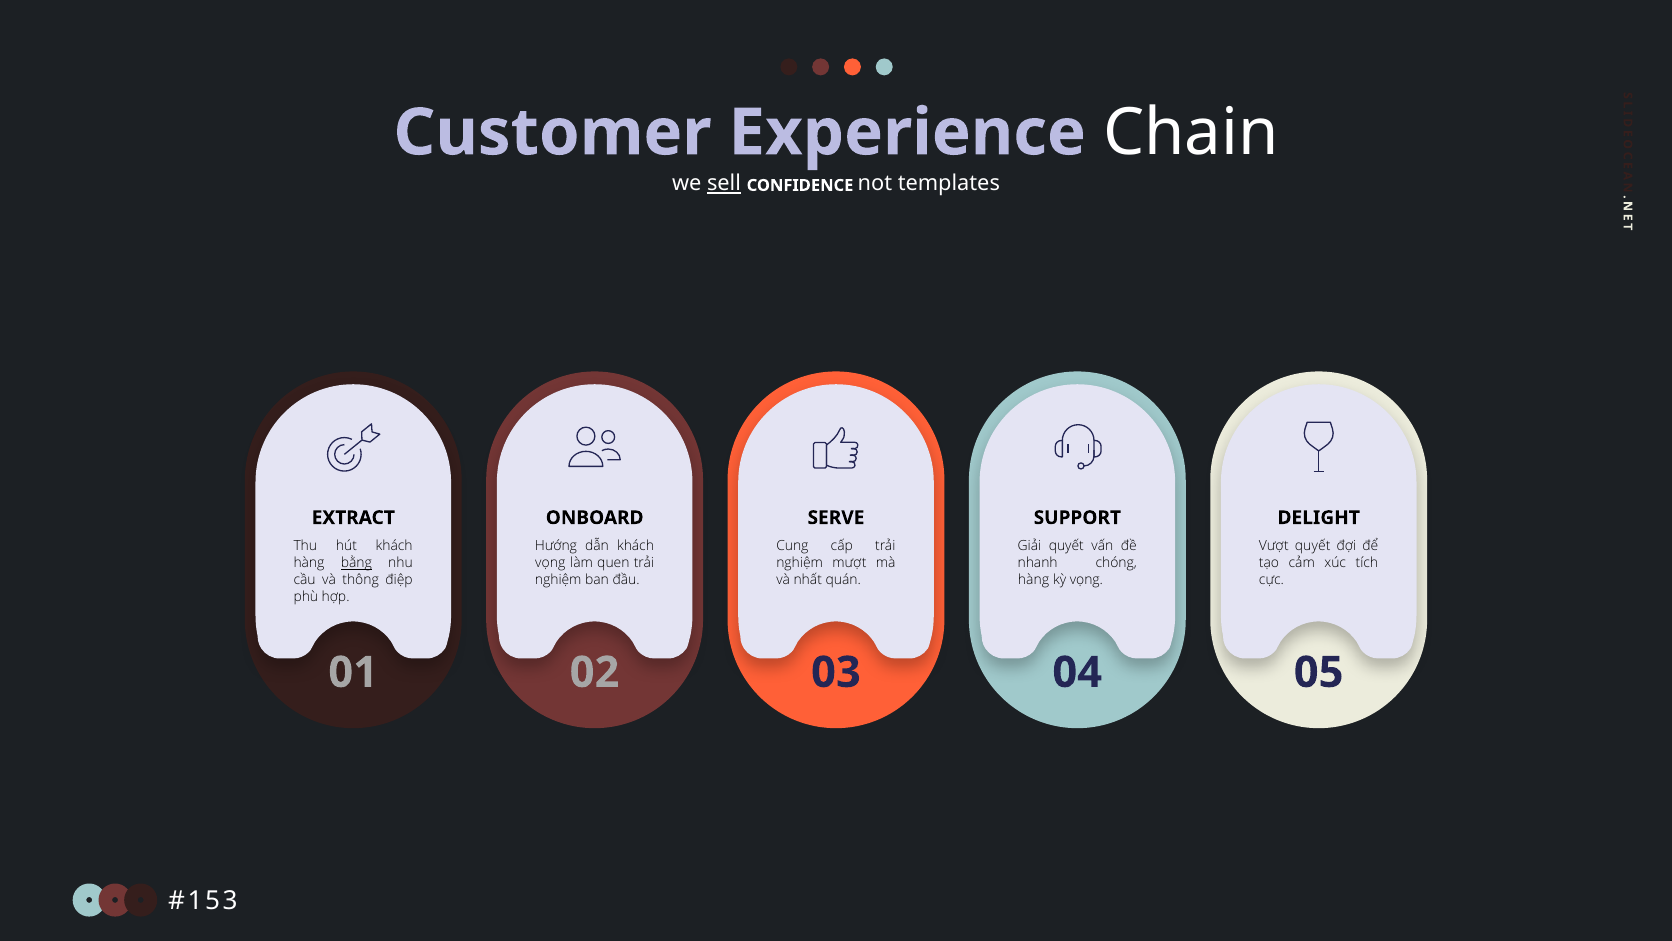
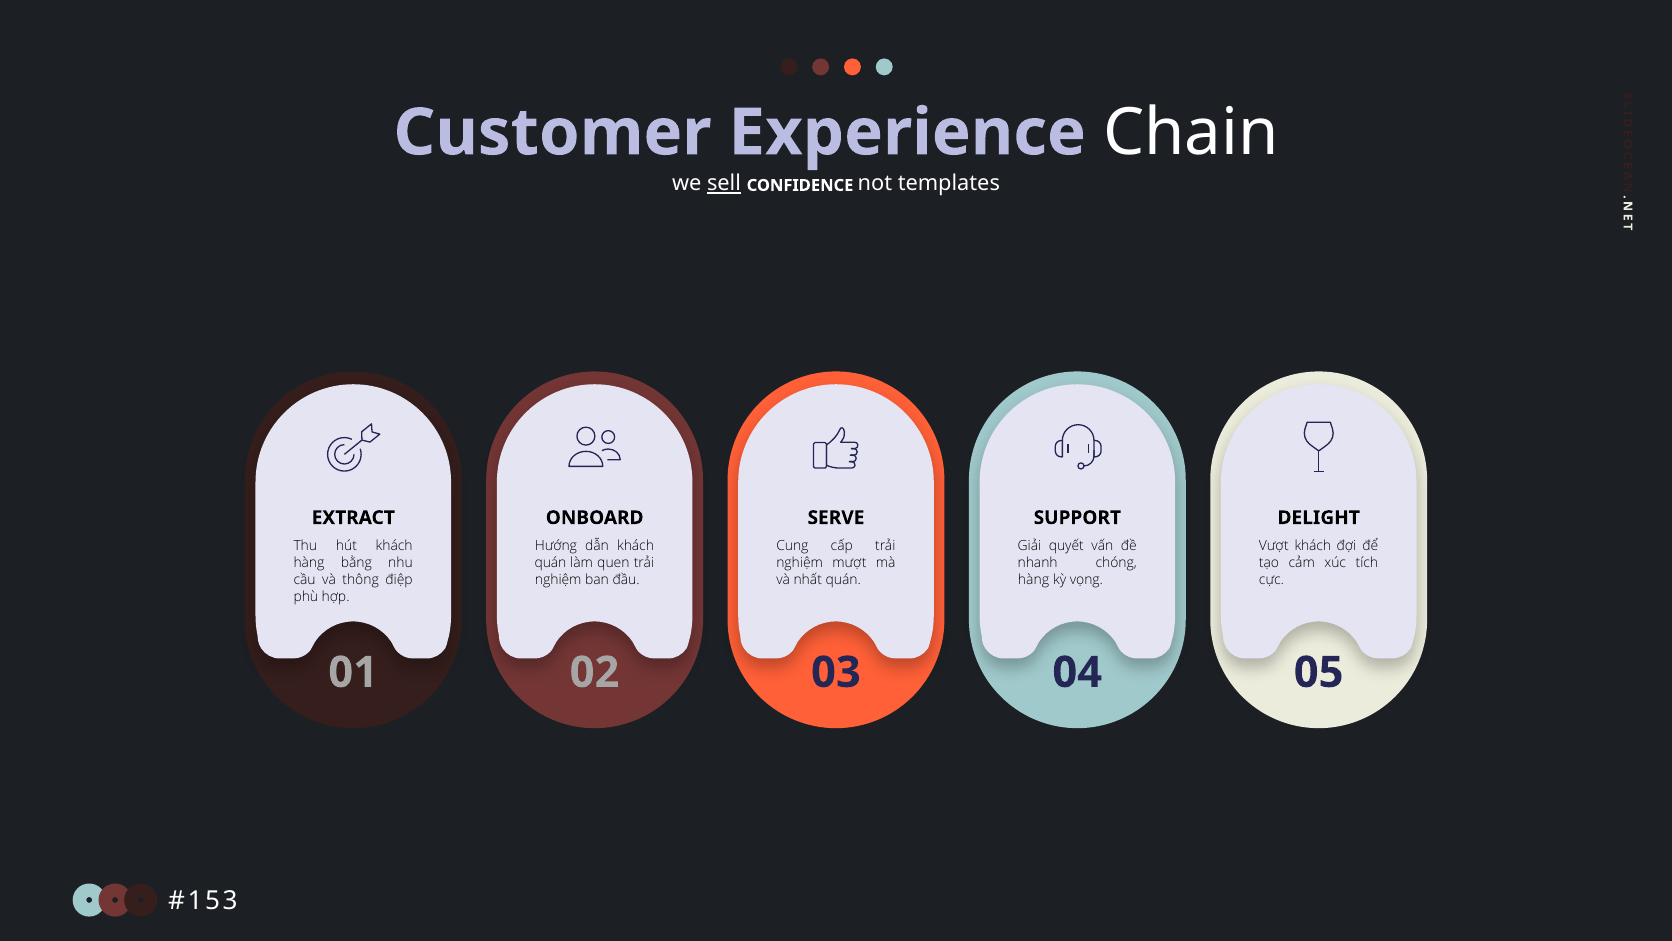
Vượt quyết: quyết -> khách (1313, 546)
bằng underline: present -> none (356, 563)
vọng: vọng -> quán (550, 563)
